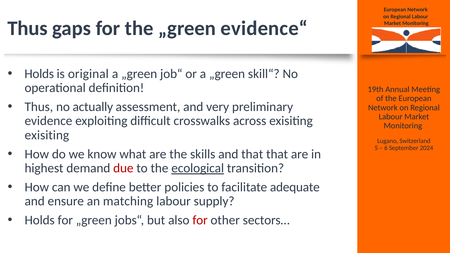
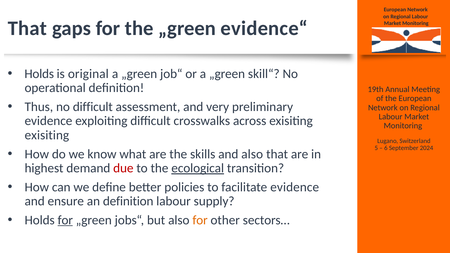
Thus: Thus -> That (27, 28)
no actually: actually -> difficult (93, 107)
and that: that -> also (252, 154)
facilitate adequate: adequate -> evidence (295, 187)
an matching: matching -> definition (128, 201)
for underline: none -> present (65, 220)
for colour: red -> orange (200, 220)
